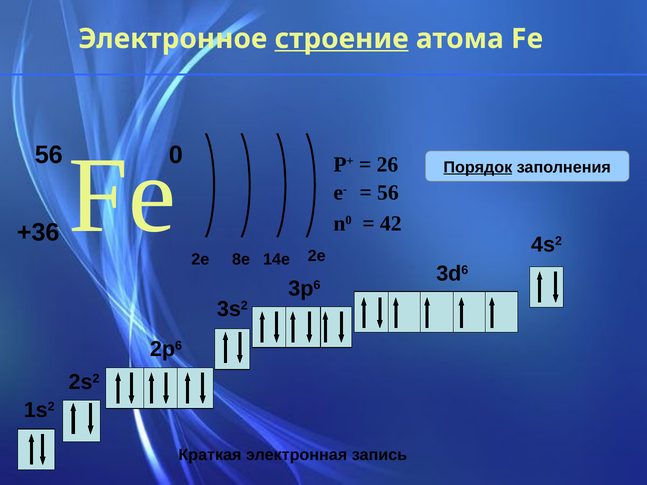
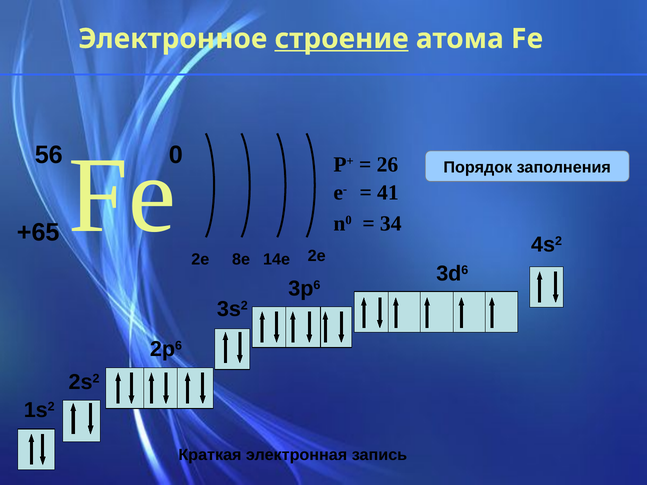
Порядок underline: present -> none (478, 167)
56: 56 -> 41 (388, 193)
42: 42 -> 34 (391, 224)
+36: +36 -> +65 (38, 232)
